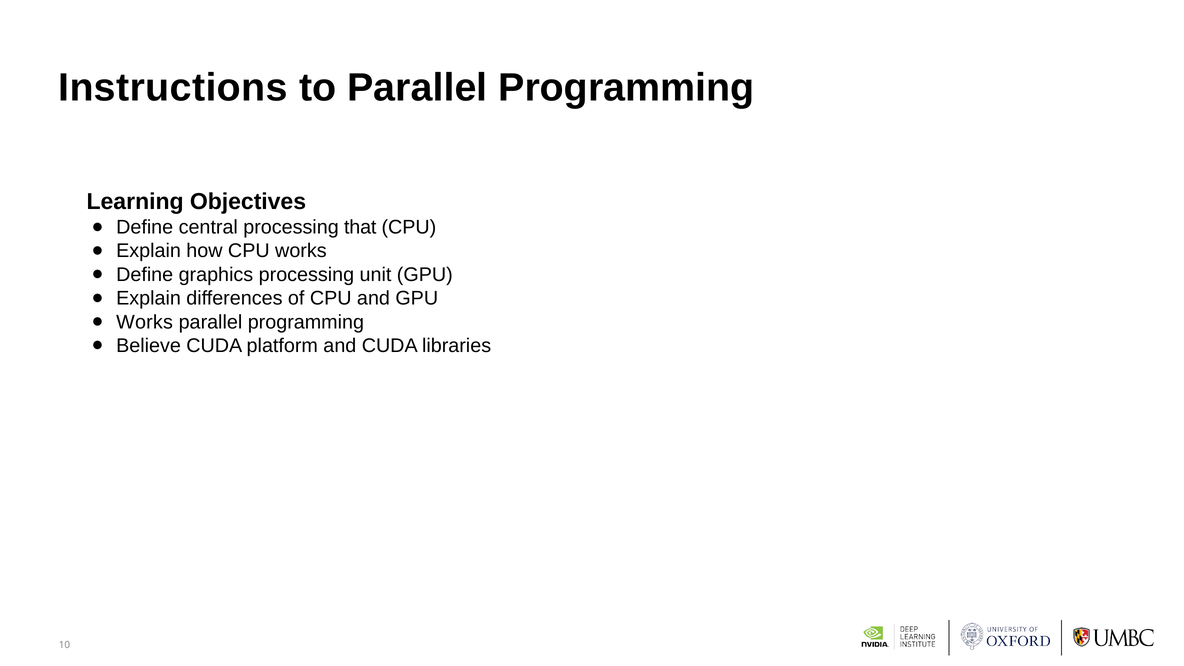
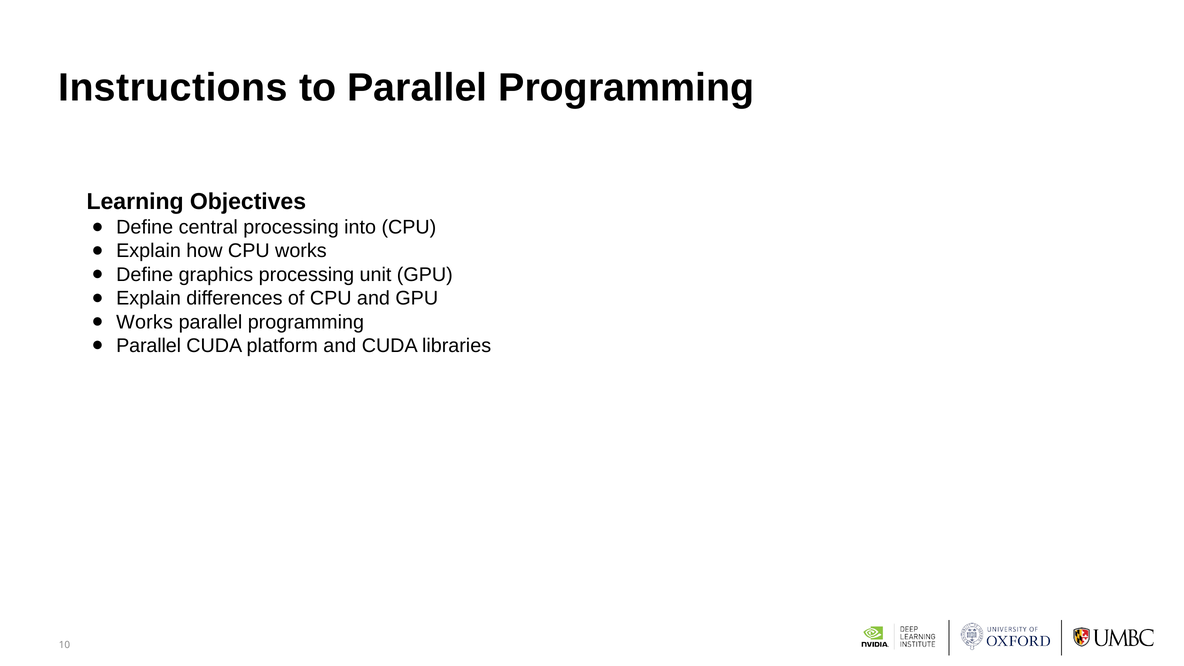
that: that -> into (360, 227)
Believe: Believe -> Parallel (149, 346)
